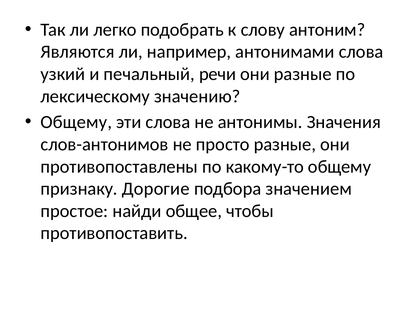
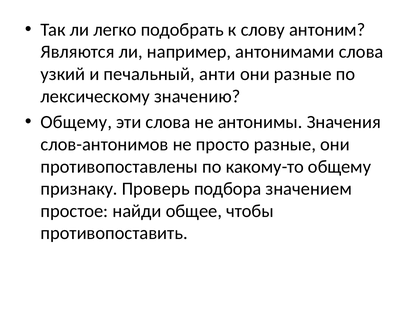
речи: речи -> анти (217, 74)
Дорогие: Дорогие -> Проверь (156, 189)
